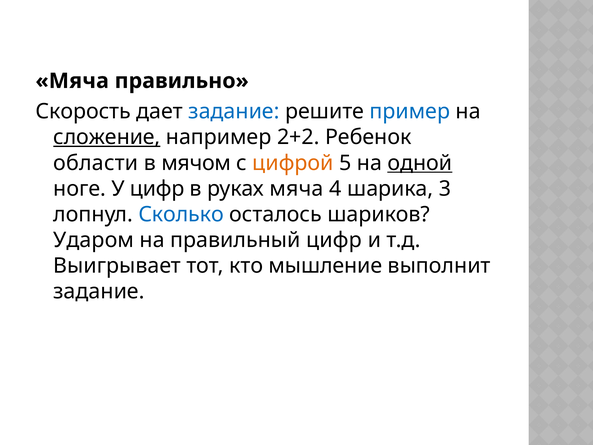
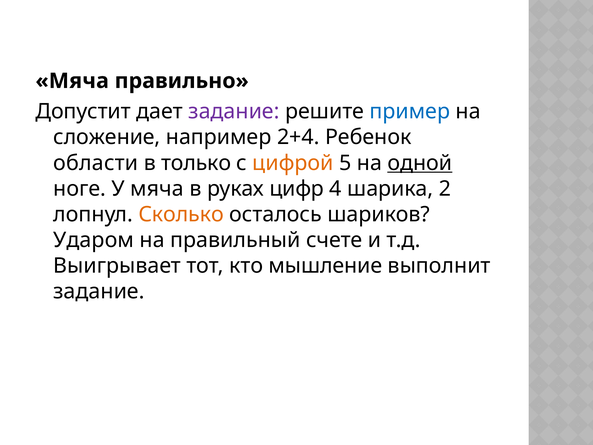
Скорость: Скорость -> Допустит (83, 111)
задание colour: blue -> purple (234, 111)
сложение underline: present -> none (107, 137)
2+2: 2+2 -> 2+4 (298, 137)
мячом: мячом -> только (196, 163)
У цифр: цифр -> мяча (157, 189)
руках мяча: мяча -> цифр (297, 189)
3: 3 -> 2 (445, 189)
Сколько colour: blue -> orange (181, 214)
правильный цифр: цифр -> счете (334, 240)
